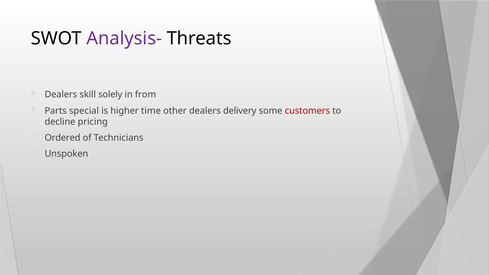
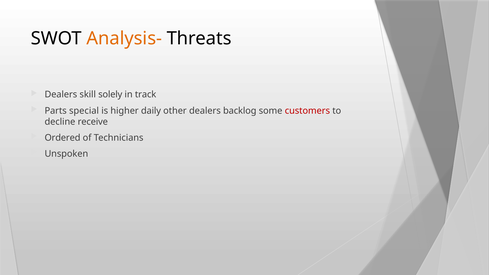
Analysis- colour: purple -> orange (124, 39)
from: from -> track (146, 95)
time: time -> daily (151, 111)
delivery: delivery -> backlog (240, 111)
pricing: pricing -> receive (93, 122)
